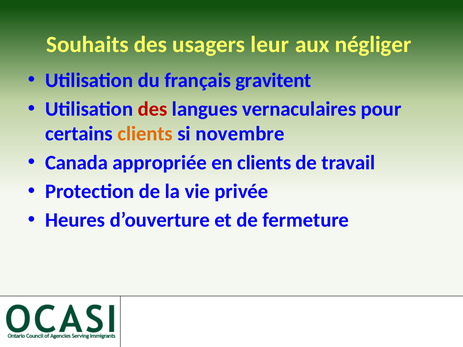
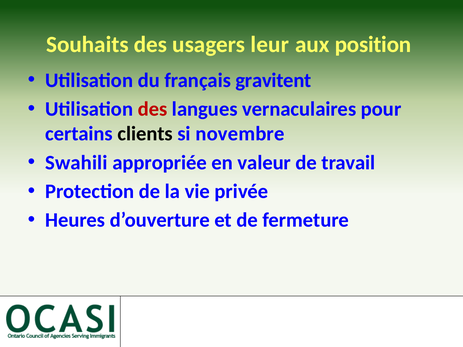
négliger: négliger -> position (373, 44)
clients colour: orange -> black (145, 134)
Canada: Canada -> Swahili (76, 163)
en clients: clients -> valeur (264, 163)
